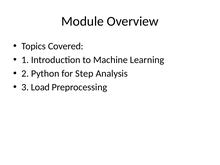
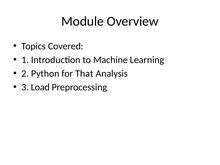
Step: Step -> That (84, 74)
